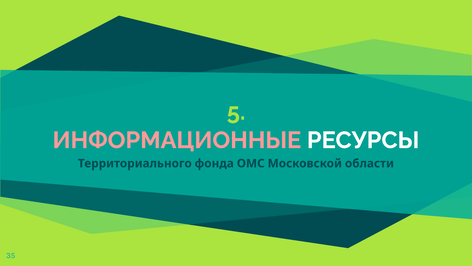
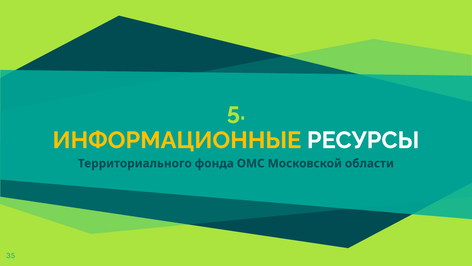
ИНФОРМАЦИОННЫЕ colour: pink -> yellow (177, 140)
